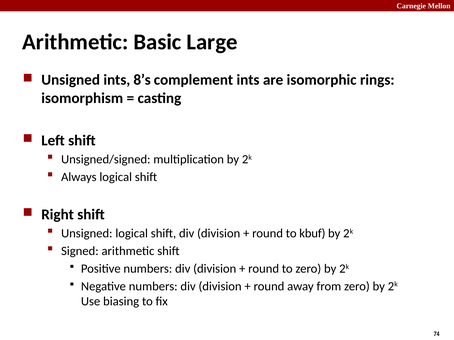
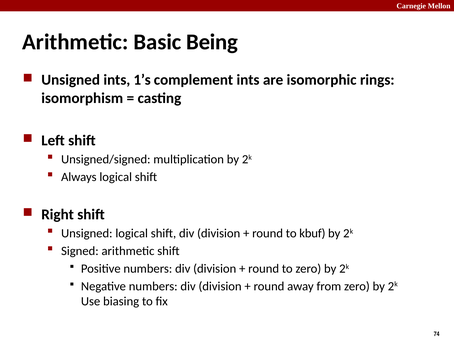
Large: Large -> Being (212, 42)
8’s: 8’s -> 1’s (142, 80)
